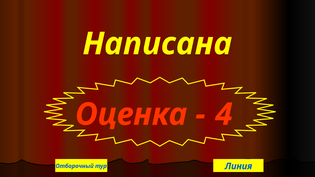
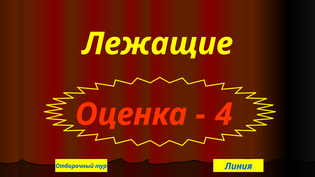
Написана: Написана -> Лежащие (158, 44)
